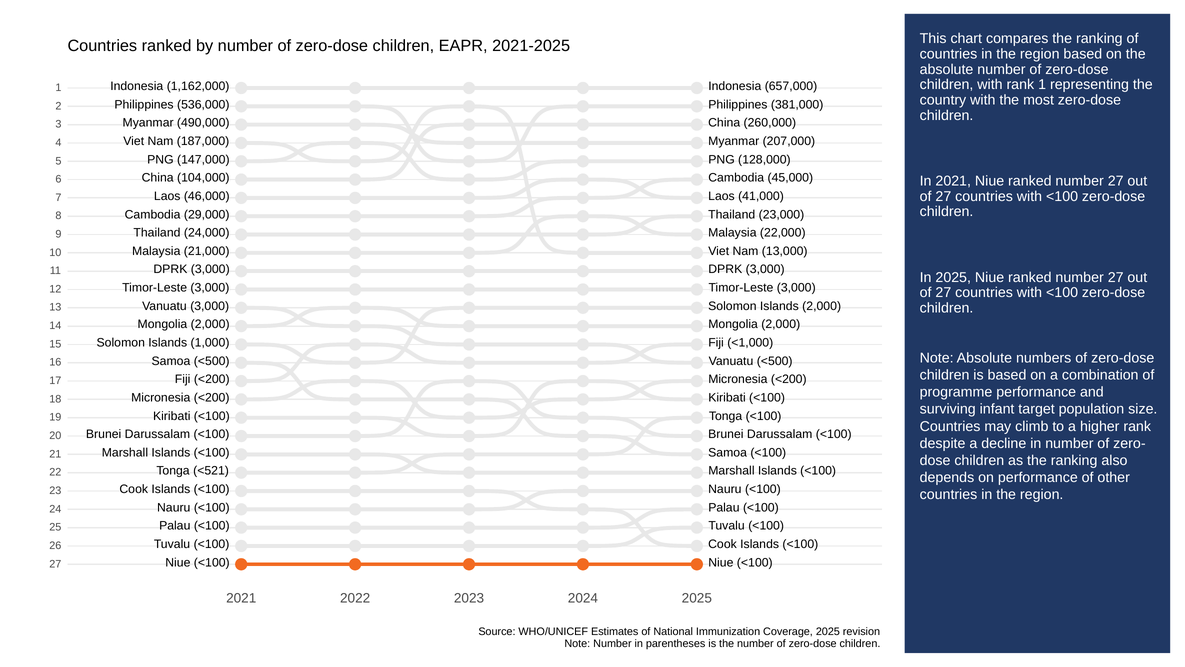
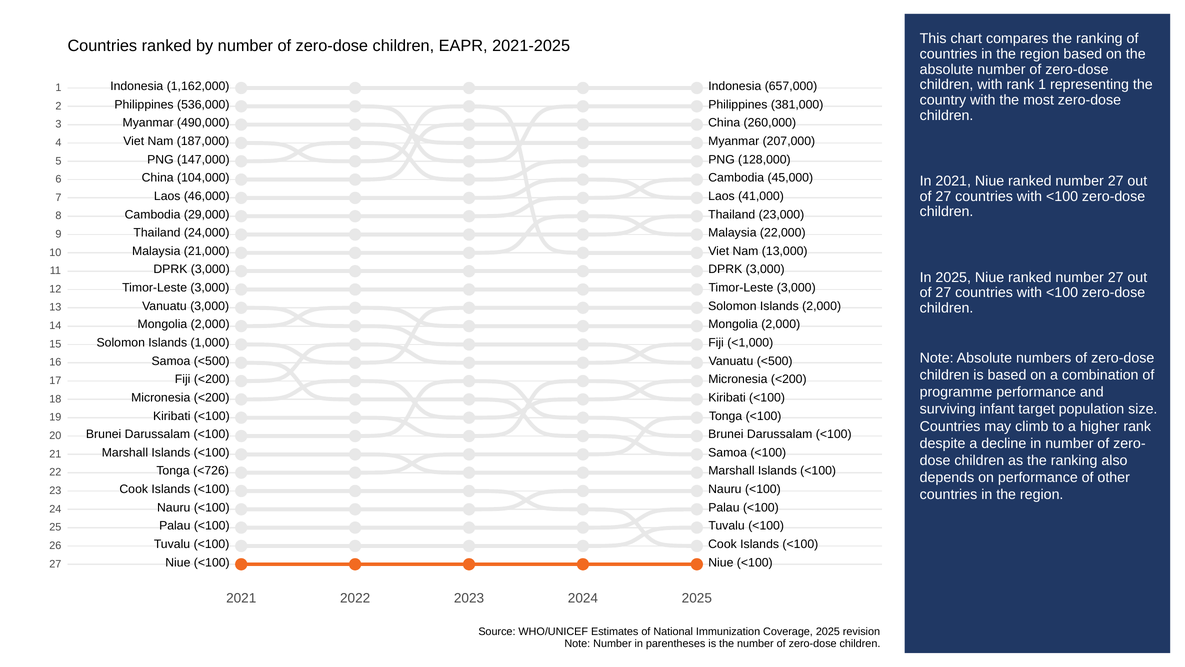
<521: <521 -> <726 (211, 471)
